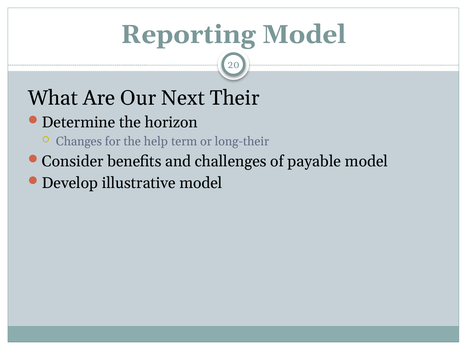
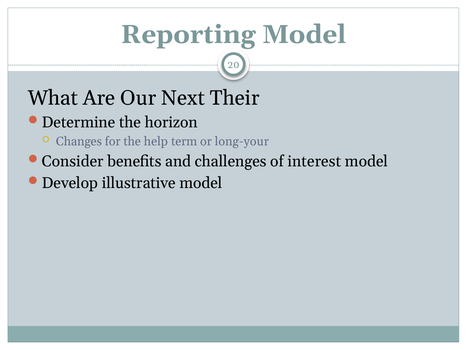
long-their: long-their -> long-your (242, 141)
payable: payable -> interest (314, 162)
